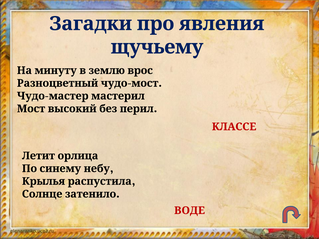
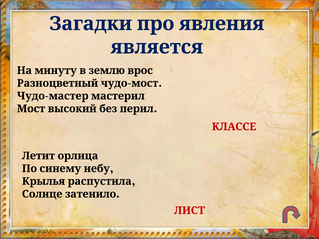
щучьему: щучьему -> является (157, 47)
ВОДЕ: ВОДЕ -> ЛИСТ (190, 211)
